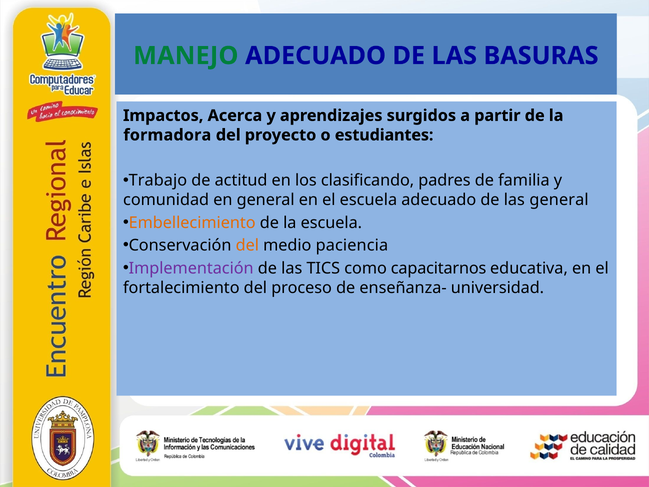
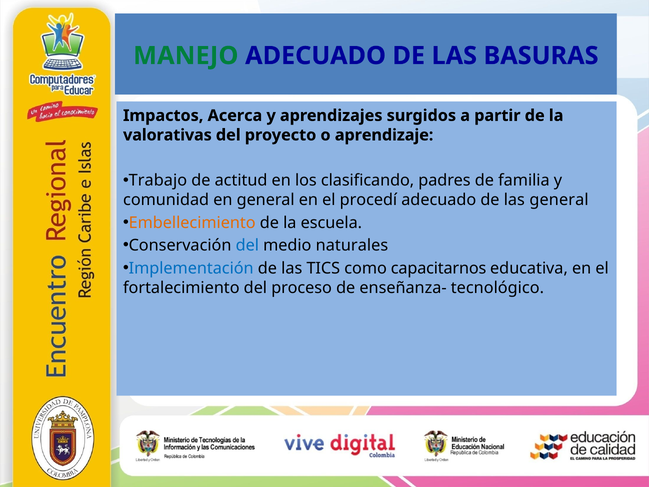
formadora: formadora -> valorativas (167, 135)
estudiantes: estudiantes -> aprendizaje (384, 135)
el escuela: escuela -> procedí (368, 200)
del colour: orange -> blue (247, 245)
paciencia: paciencia -> naturales (352, 245)
Implementación colour: purple -> blue (191, 268)
universidad: universidad -> tecnológico (497, 288)
